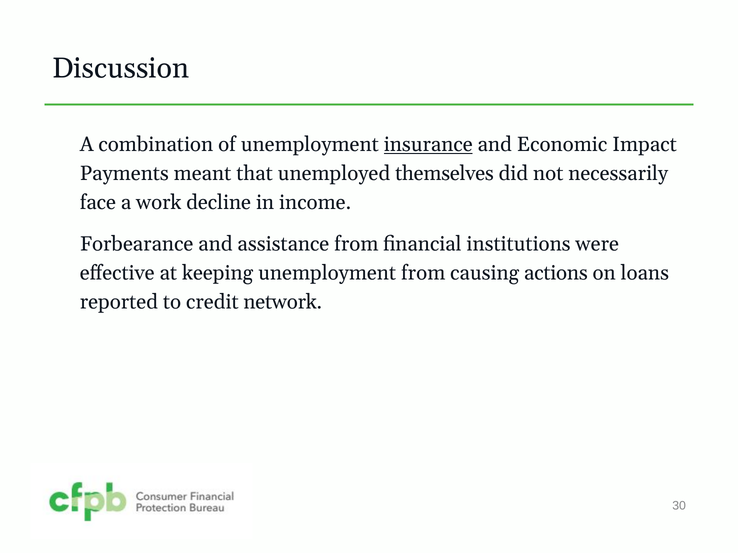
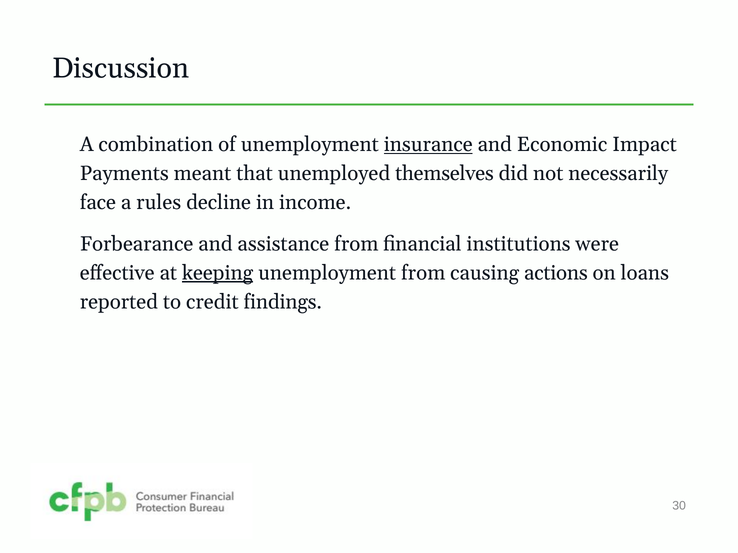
work: work -> rules (159, 203)
keeping underline: none -> present (218, 273)
network: network -> findings (283, 302)
